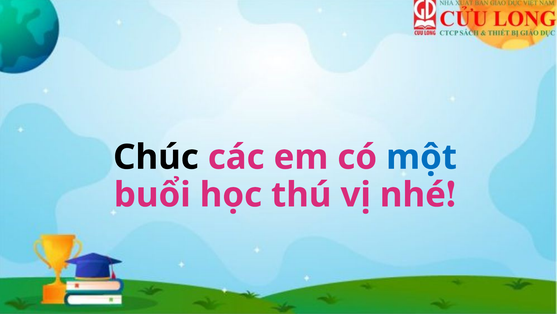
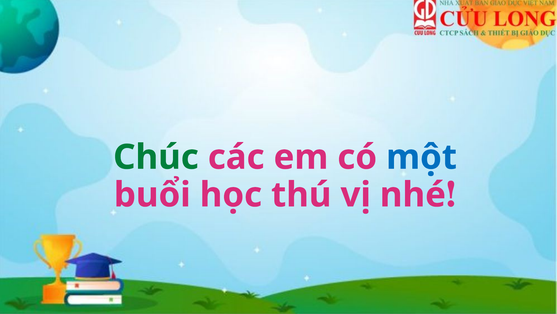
Chúc colour: black -> green (156, 157)
